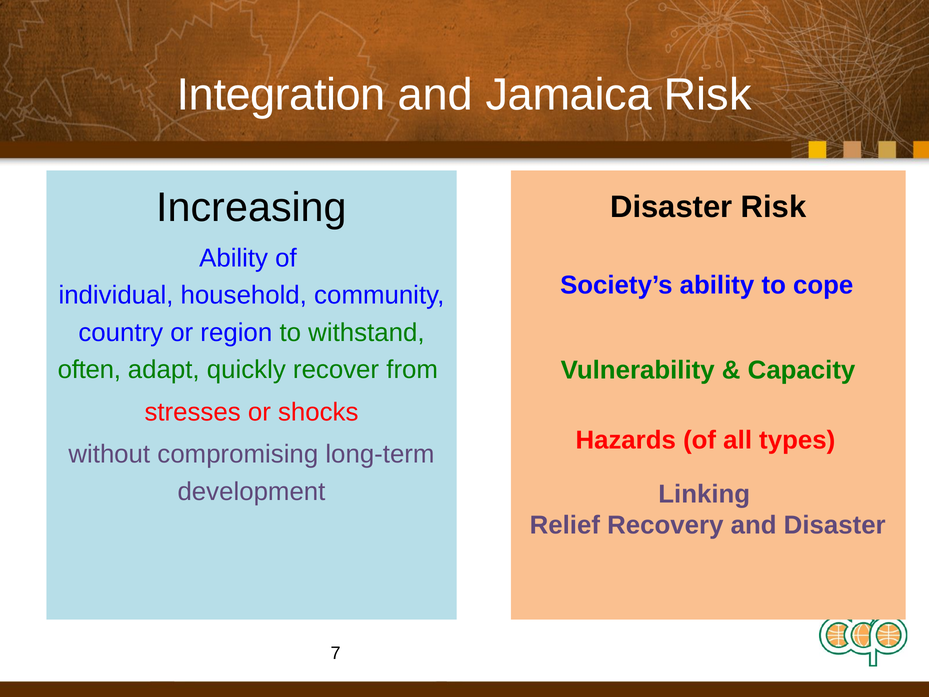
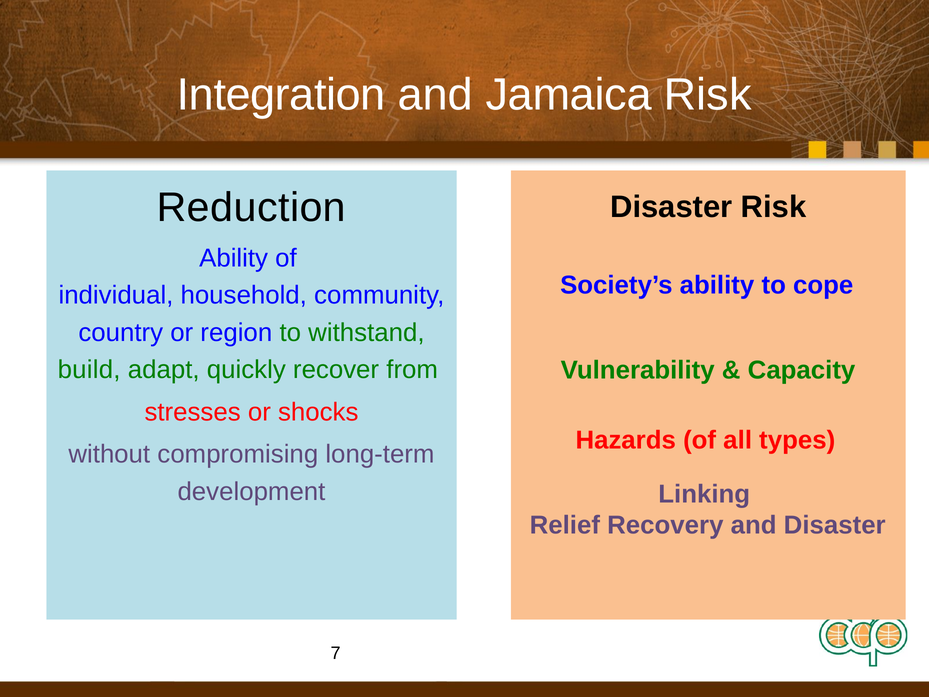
Increasing: Increasing -> Reduction (251, 208)
often: often -> build (89, 370)
